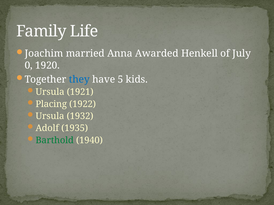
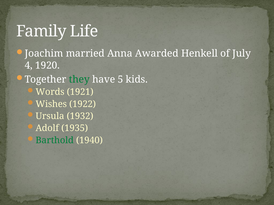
0: 0 -> 4 (29, 66)
they colour: blue -> green (79, 80)
Ursula: Ursula -> Words (50, 92)
Placing: Placing -> Wishes (51, 104)
